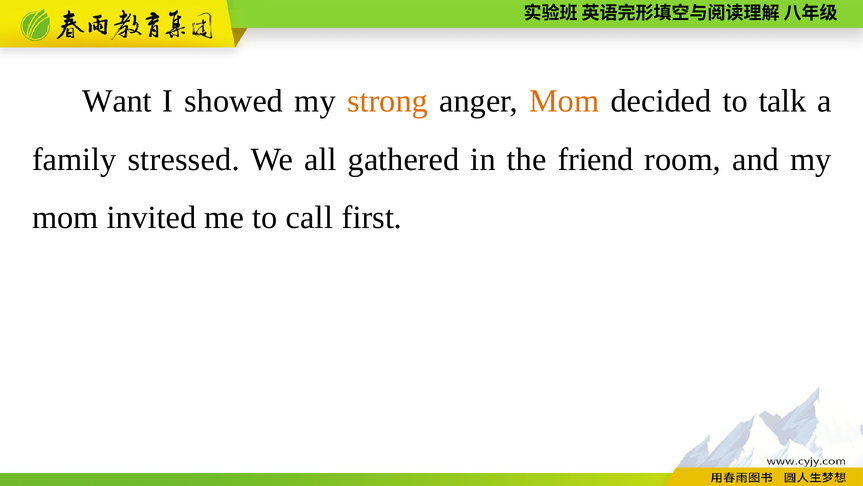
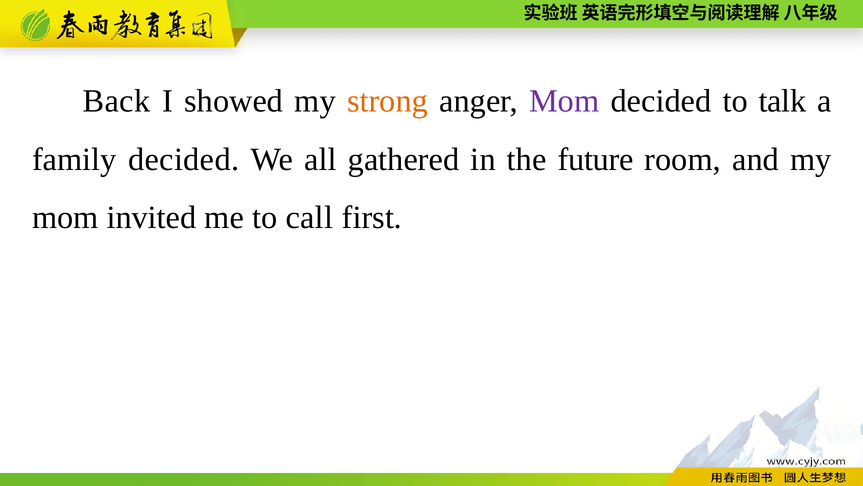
Want: Want -> Back (117, 101)
Mom colour: orange -> purple (564, 101)
family stressed: stressed -> decided (184, 159)
friend: friend -> future (596, 159)
